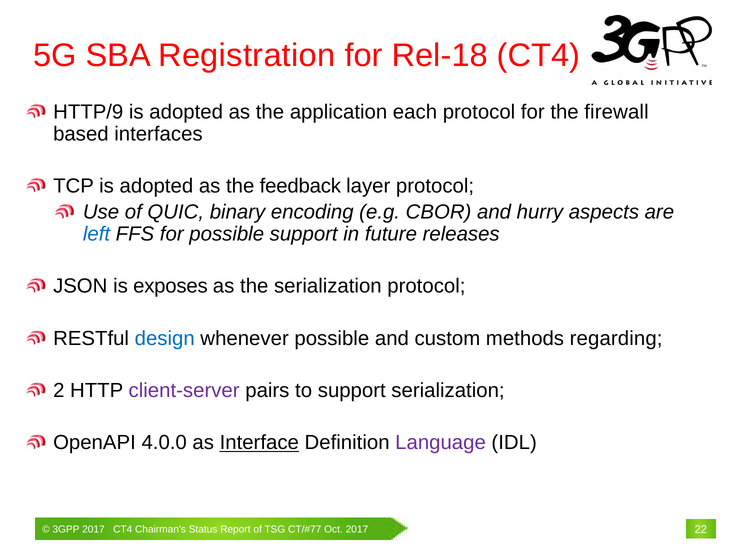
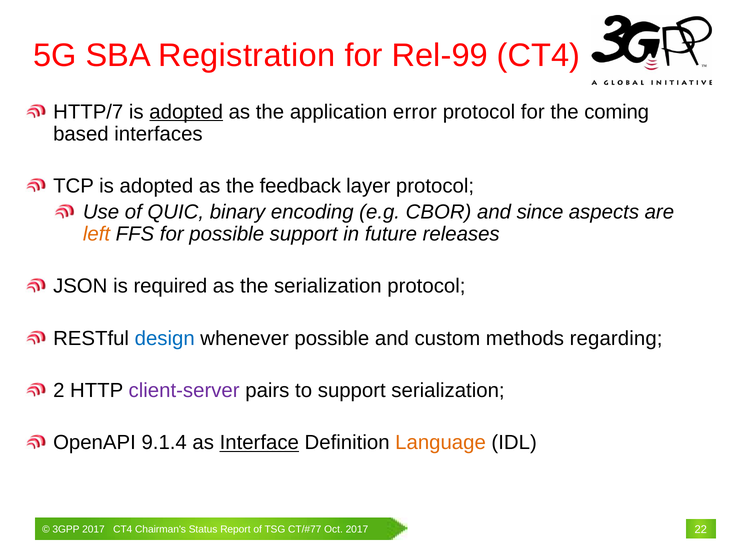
Rel-18: Rel-18 -> Rel-99 (440, 56)
HTTP/9: HTTP/9 -> HTTP/7 (88, 112)
adopted underline: none -> present (186, 112)
each: each -> error (415, 112)
firewall: firewall -> coming (617, 112)
hurry: hurry -> since (540, 212)
left colour: blue -> orange (96, 234)
exposes: exposes -> required (170, 286)
4.0.0: 4.0.0 -> 9.1.4 (164, 442)
Language colour: purple -> orange (441, 442)
